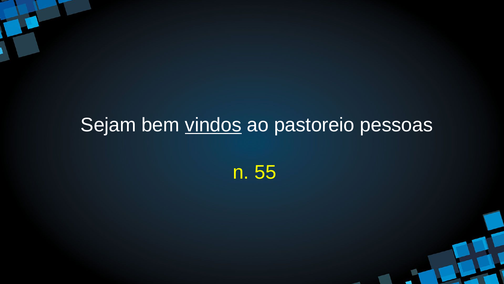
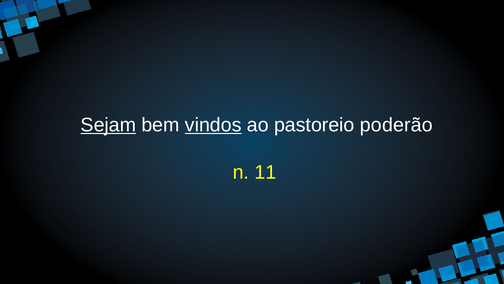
Sejam underline: none -> present (108, 125)
pessoas: pessoas -> poderão (396, 125)
55: 55 -> 11 (265, 172)
